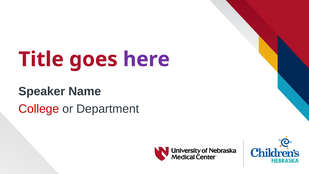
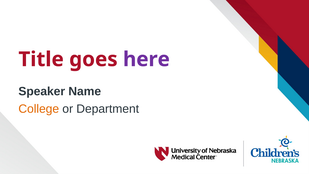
College colour: red -> orange (39, 109)
